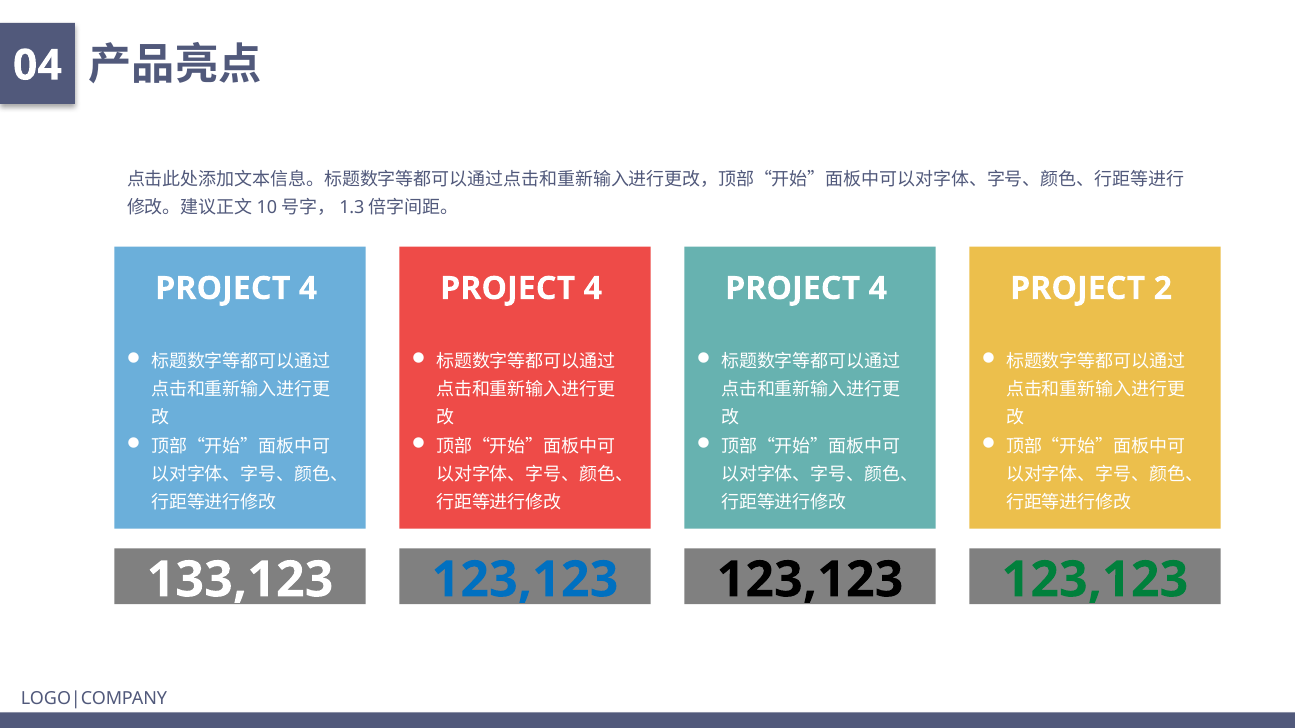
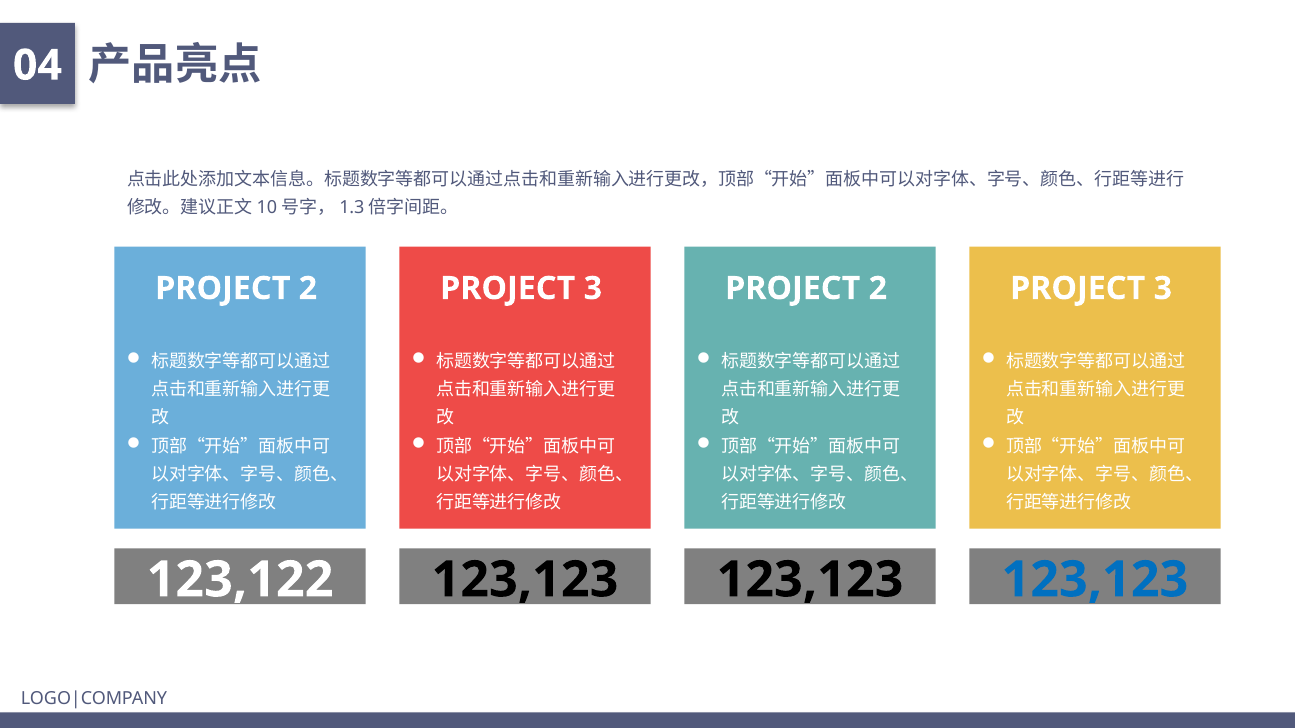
4: 4 -> 2 (308, 289)
4: 4 -> 3 (593, 289)
4: 4 -> 2 (878, 289)
2: 2 -> 3 (1163, 289)
133,123: 133,123 -> 123,122 (240, 580)
123,123 colour: blue -> black (525, 580)
123,123 colour: green -> blue (1095, 580)
